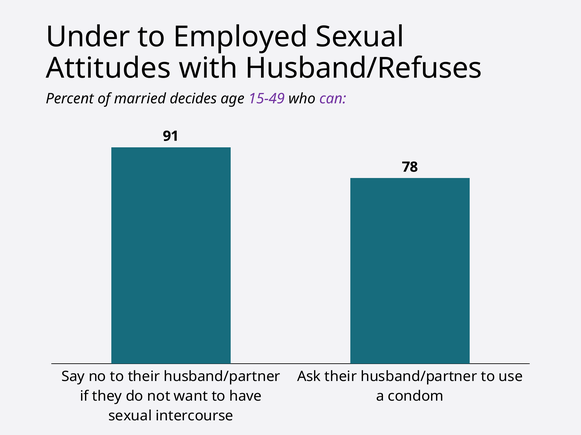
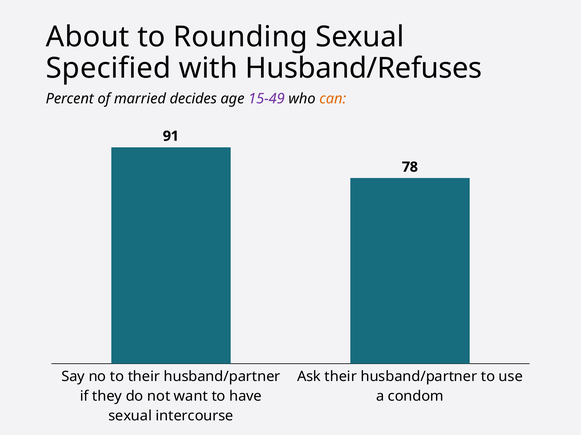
Under: Under -> About (88, 37)
Employed: Employed -> Rounding (240, 37)
Attitudes: Attitudes -> Specified (108, 68)
can colour: purple -> orange (333, 99)
